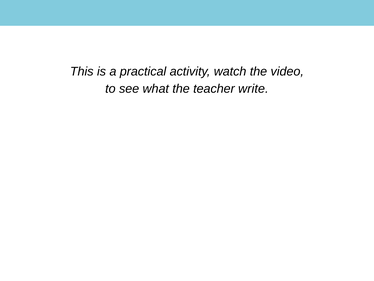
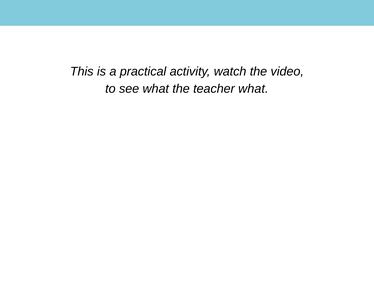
teacher write: write -> what (253, 88)
